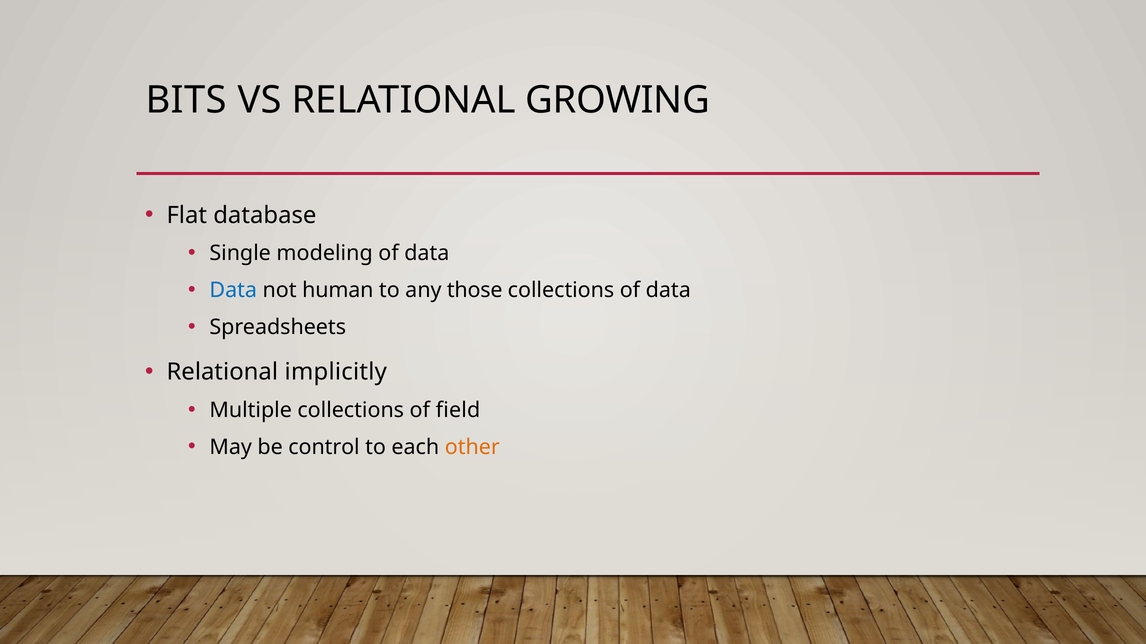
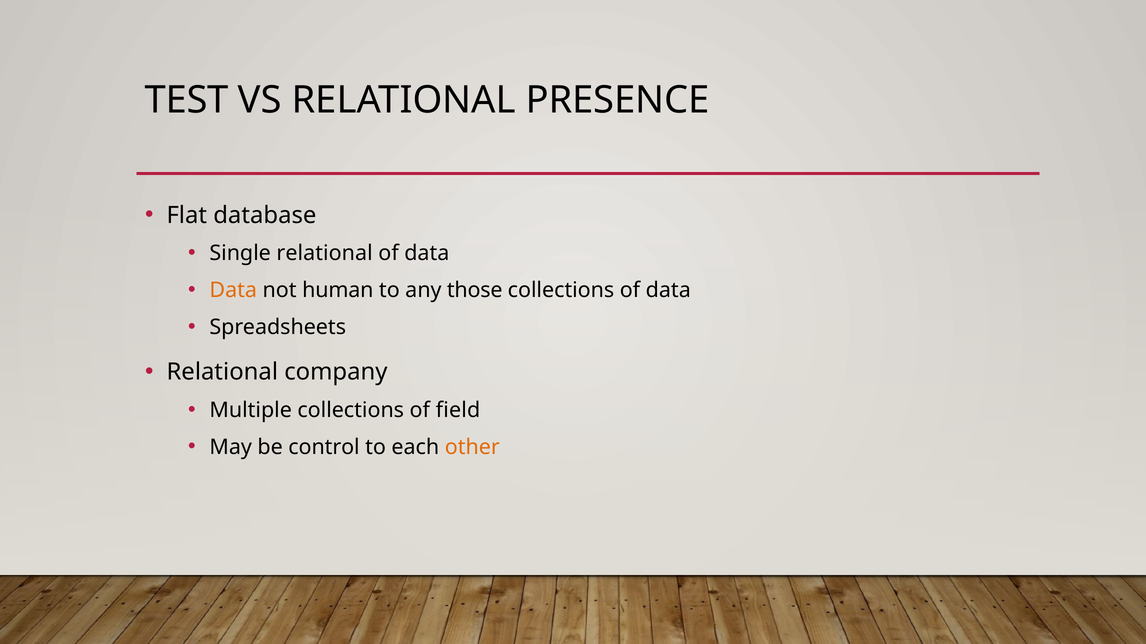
BITS: BITS -> TEST (187, 100)
GROWING: GROWING -> PRESENCE (618, 100)
Single modeling: modeling -> relational (325, 254)
Data colour: blue -> orange (233, 291)
implicitly: implicitly -> company (336, 372)
